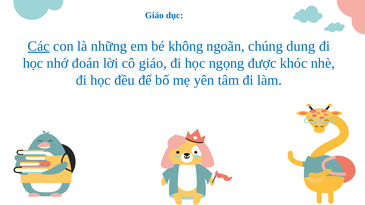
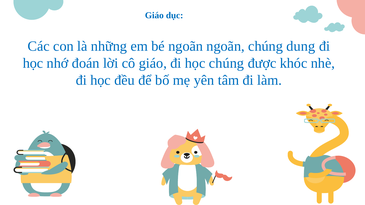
Các underline: present -> none (39, 46)
bé không: không -> ngoãn (186, 46)
học ngọng: ngọng -> chúng (226, 63)
